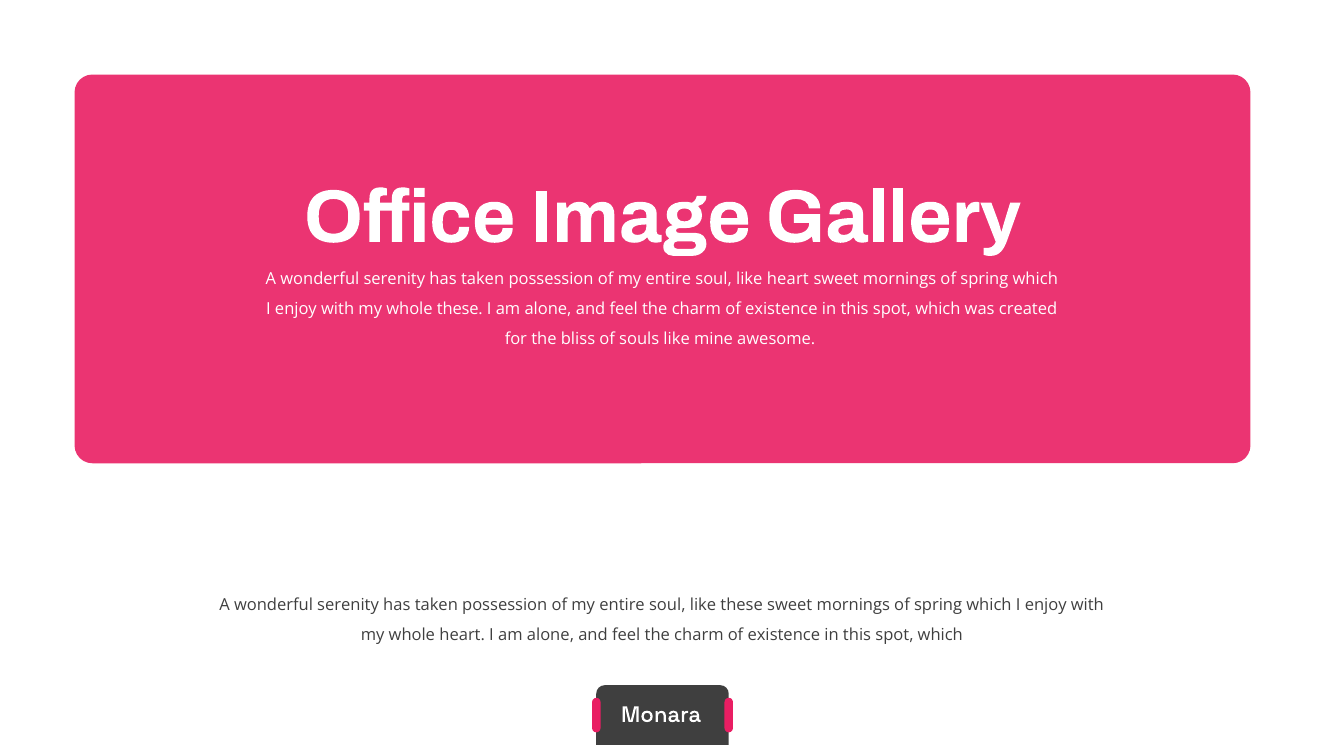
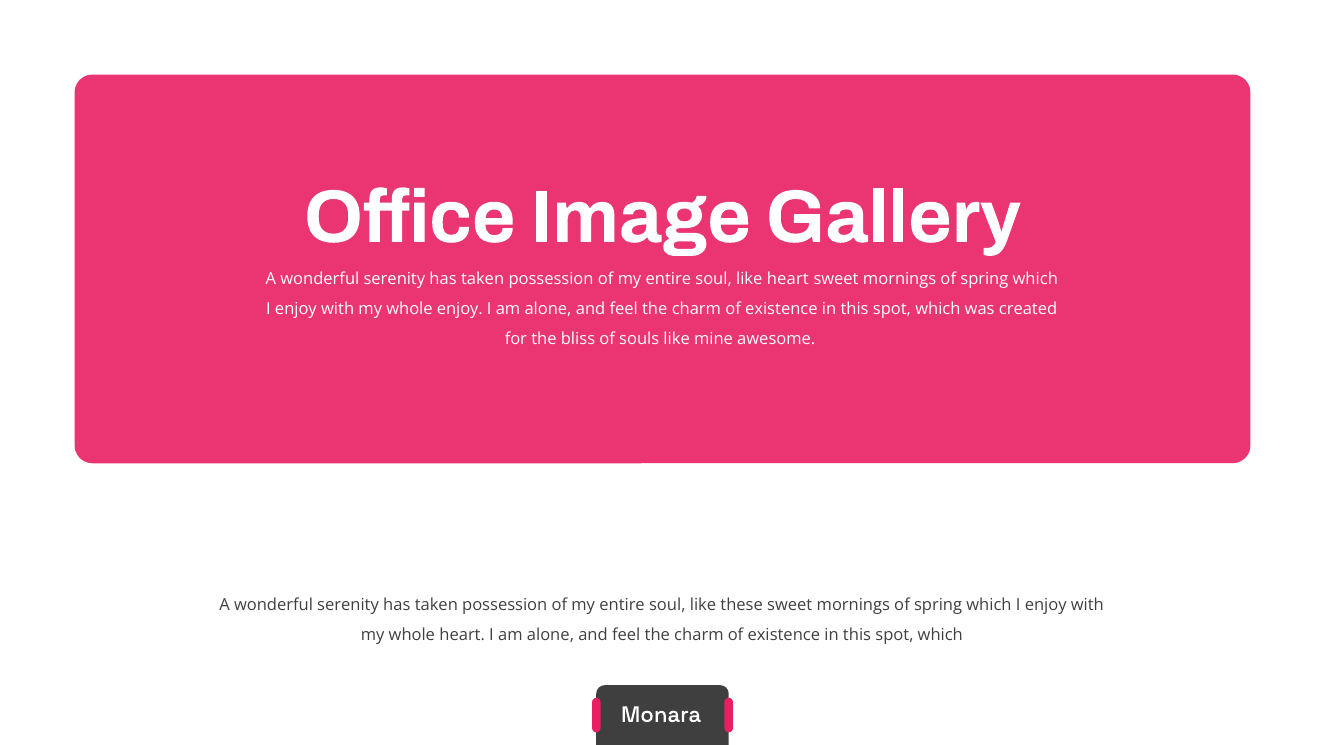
whole these: these -> enjoy (460, 309)
